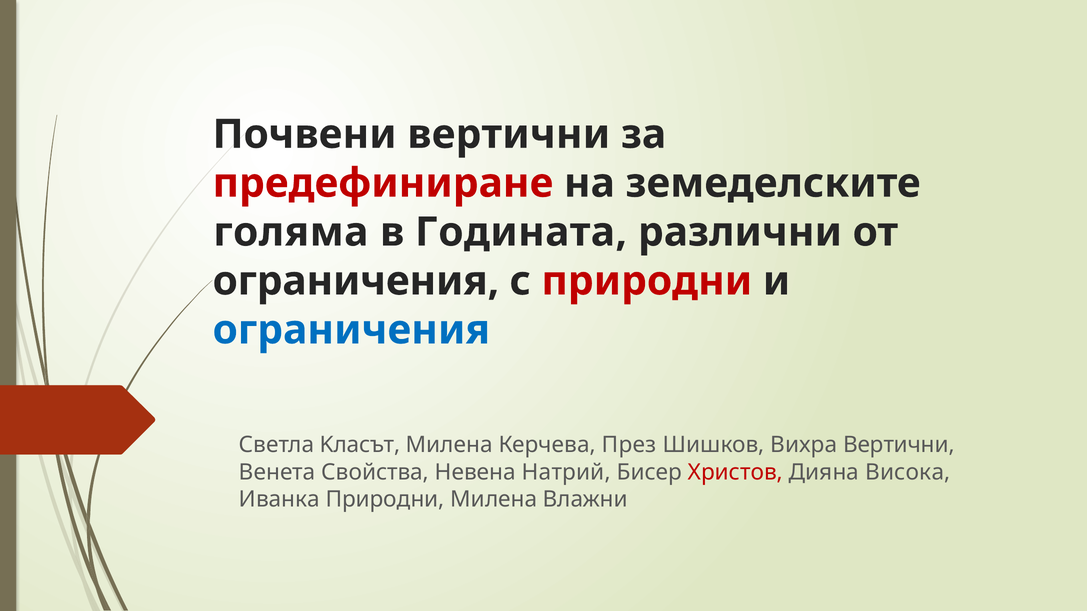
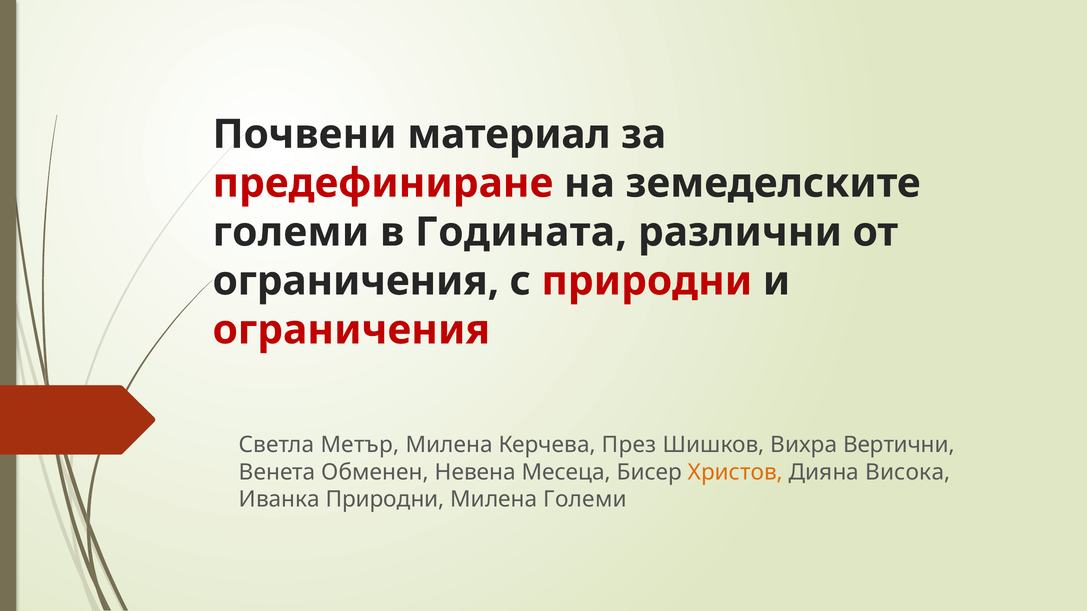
Почвени вертични: вертични -> материал (509, 135)
голяма: голяма -> големи (291, 232)
ограничения colour: blue -> red (351, 330)
Kласът: Kласът -> Метър (360, 445)
Свойства: Свойства -> Обменен (375, 472)
Натрий: Натрий -> Месеца (566, 472)
Христов colour: red -> orange (735, 472)
Милена Влажни: Влажни -> Големи (585, 500)
